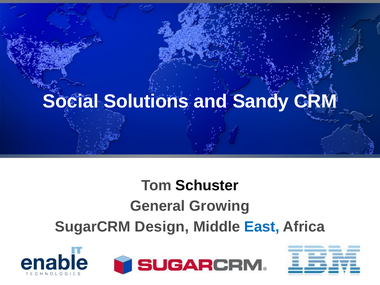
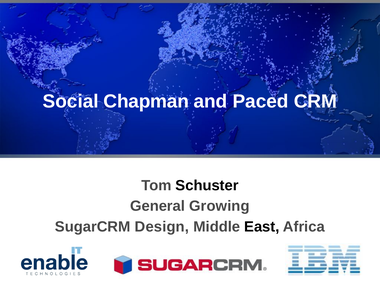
Solutions: Solutions -> Chapman (146, 101)
Sandy: Sandy -> Paced (261, 101)
East colour: blue -> black (262, 227)
